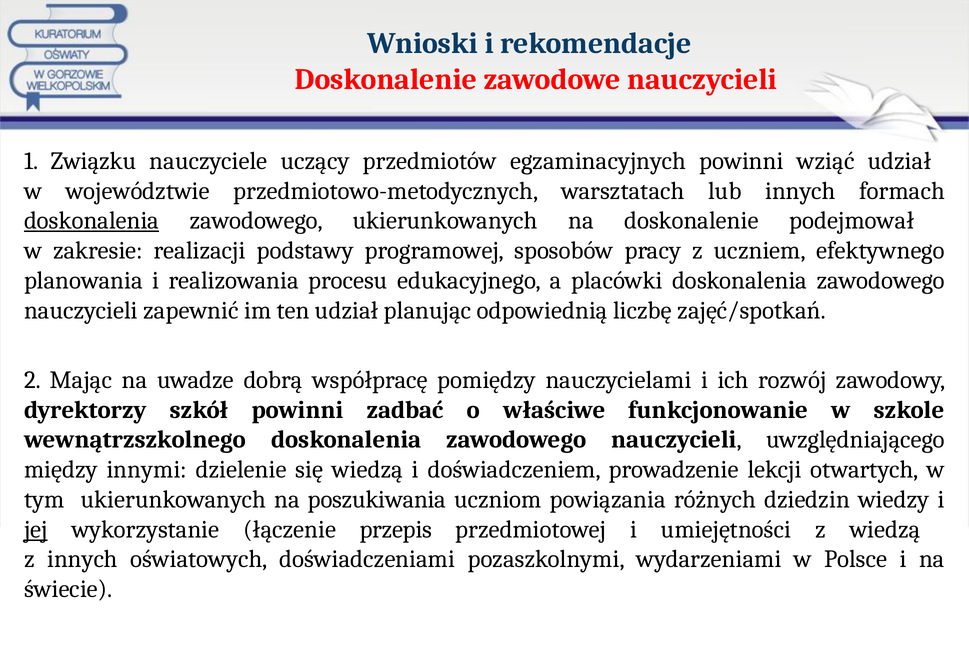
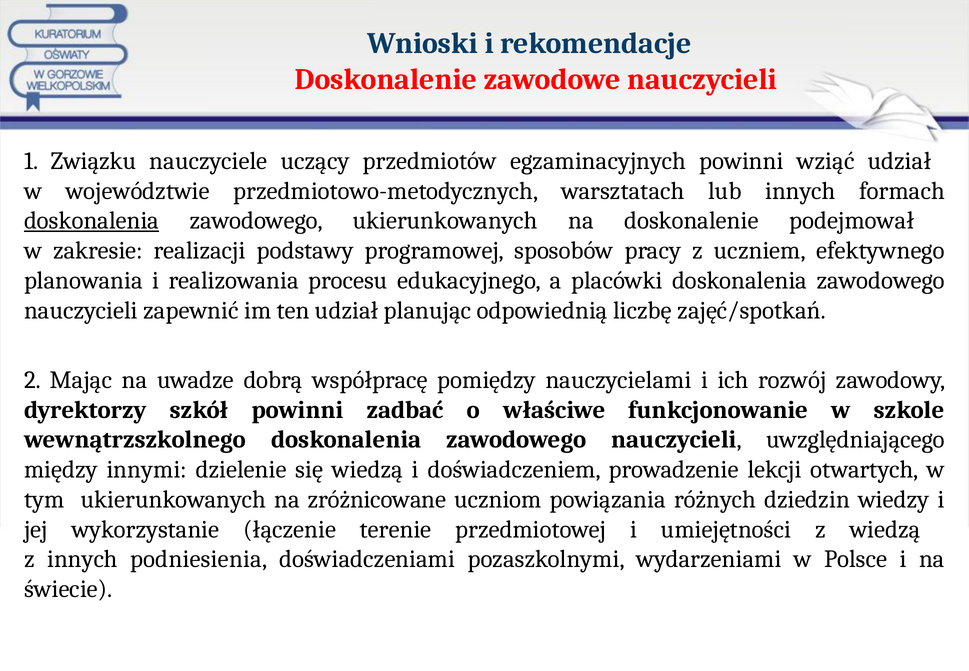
poszukiwania: poszukiwania -> zróżnicowane (377, 499)
jej underline: present -> none (36, 529)
przepis: przepis -> terenie (396, 529)
oświatowych: oświatowych -> podniesienia (199, 559)
